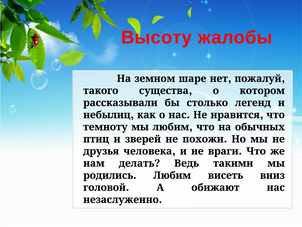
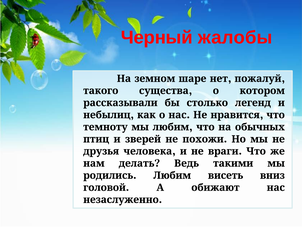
Высоту: Высоту -> Черный (157, 37)
